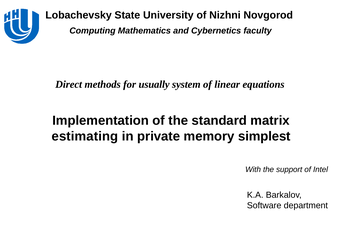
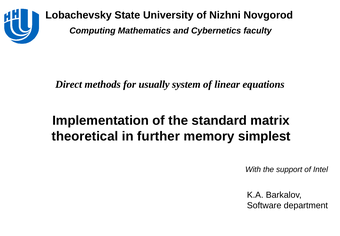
estimating: estimating -> theoretical (85, 136)
private: private -> further (159, 136)
